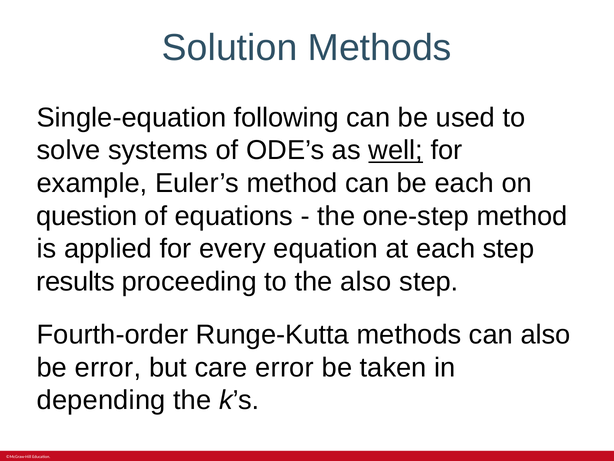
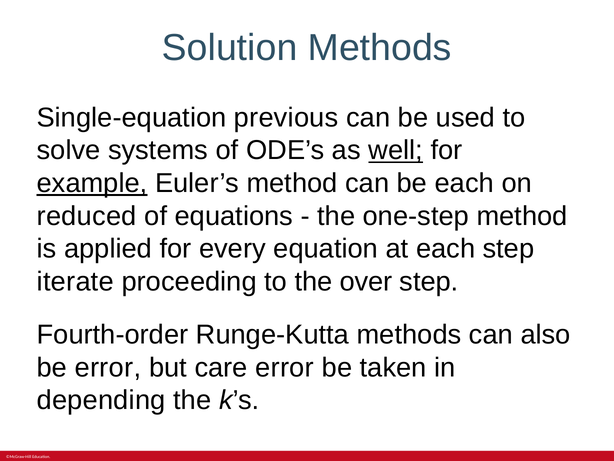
following: following -> previous (286, 117)
example underline: none -> present (92, 183)
question: question -> reduced (87, 216)
results: results -> iterate (75, 281)
the also: also -> over (366, 281)
